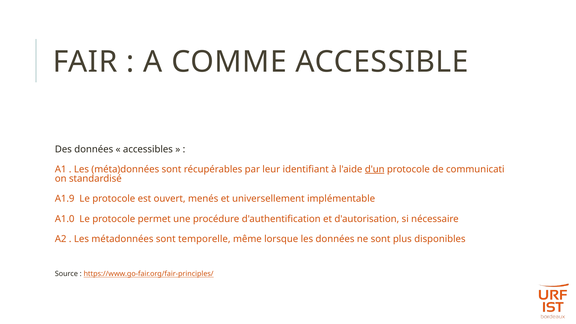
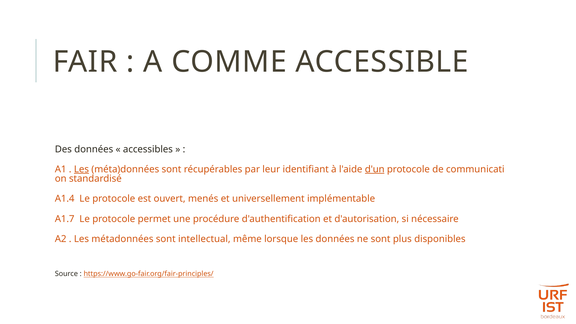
Les underline: none -> present (81, 169)
A1.9: A1.9 -> A1.4 (65, 199)
A1.0: A1.0 -> A1.7 (65, 219)
temporelle: temporelle -> intellectual (204, 239)
